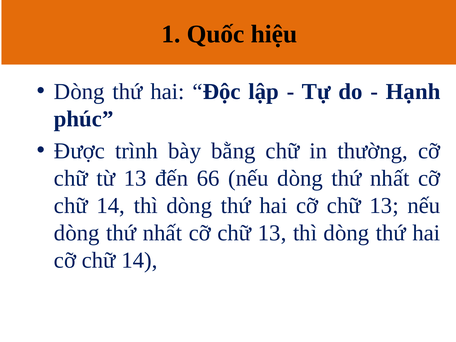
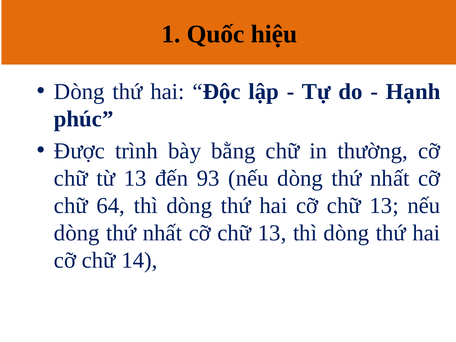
66: 66 -> 93 (208, 178)
14: 14 -> 64 (111, 206)
